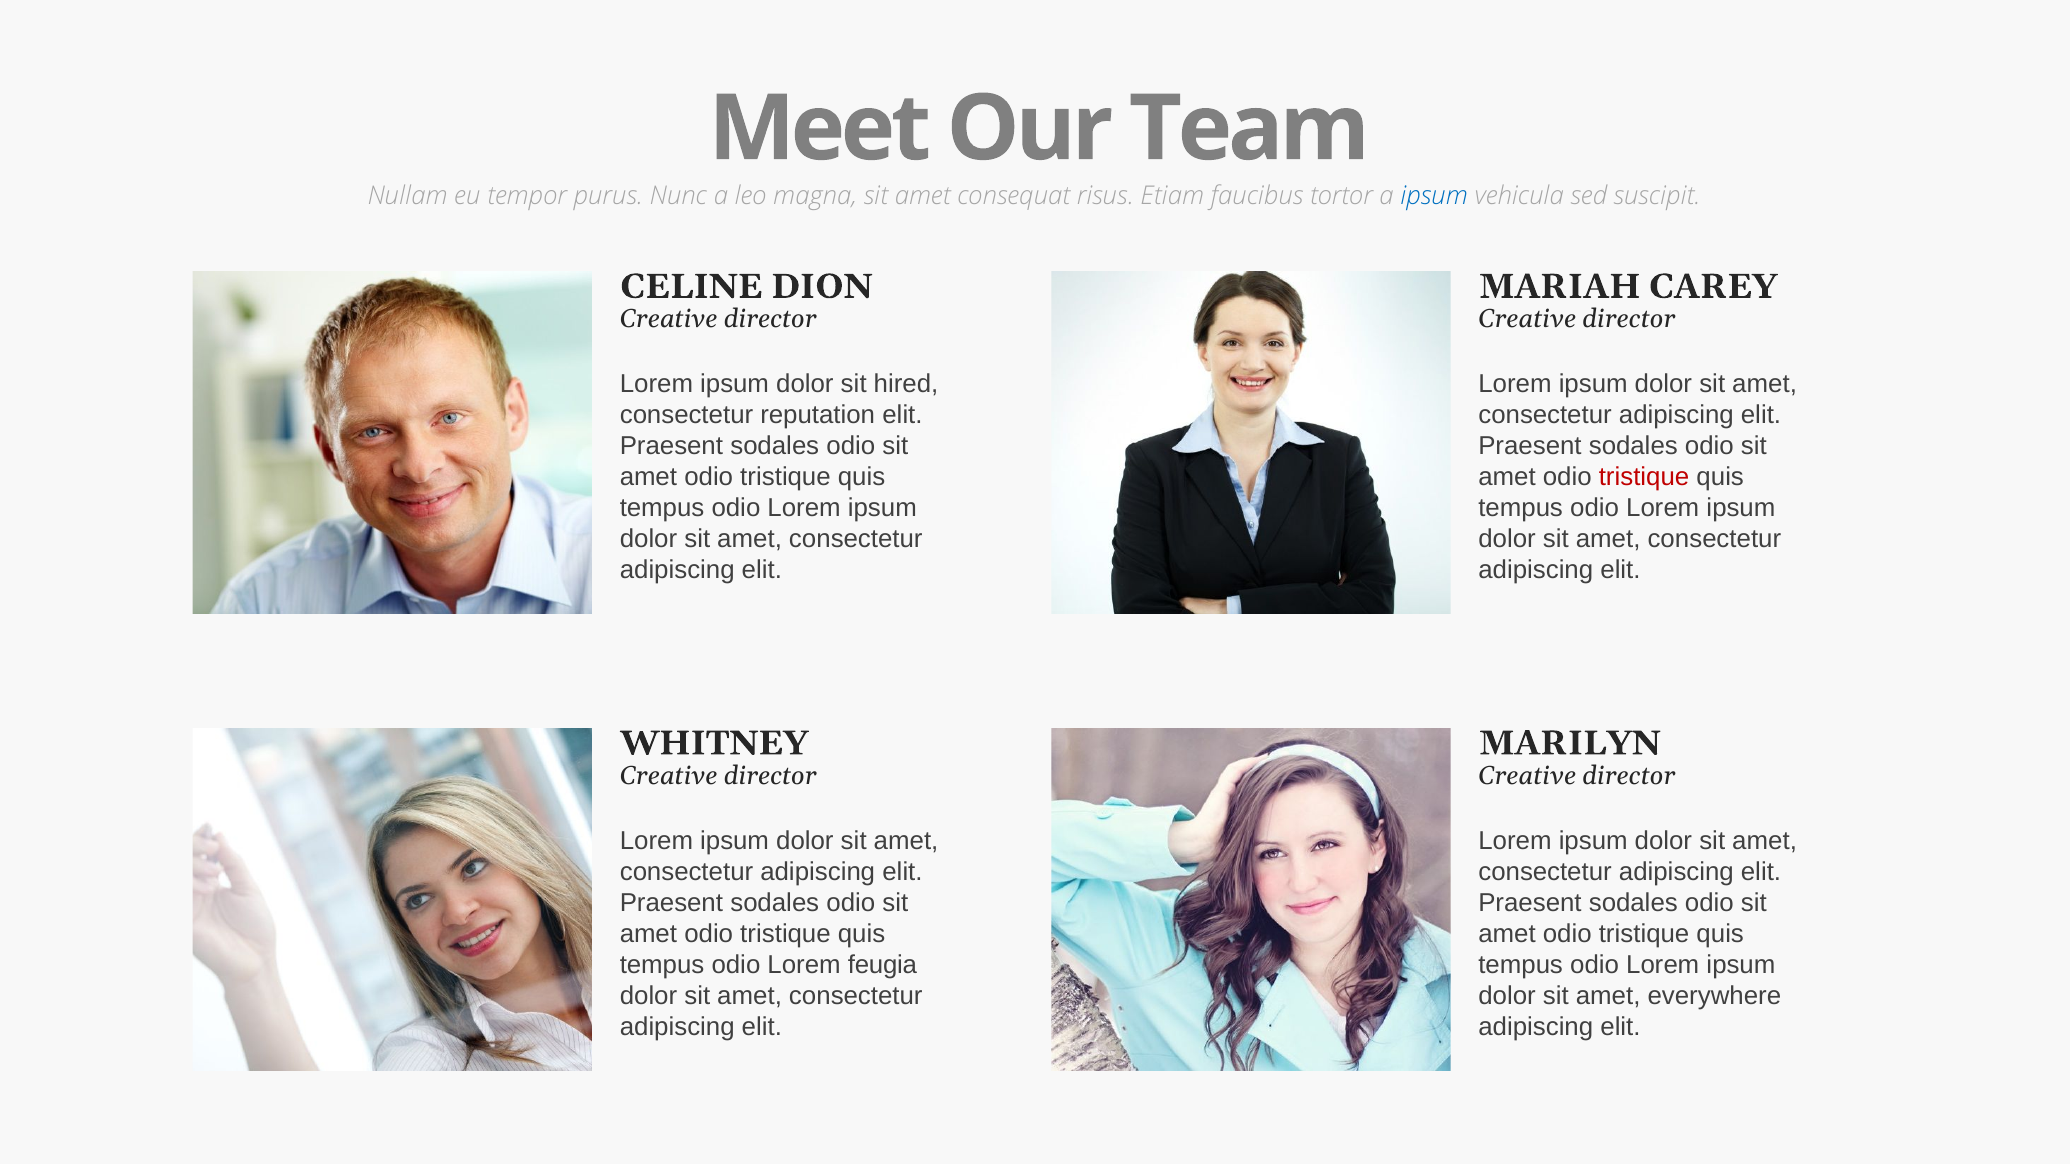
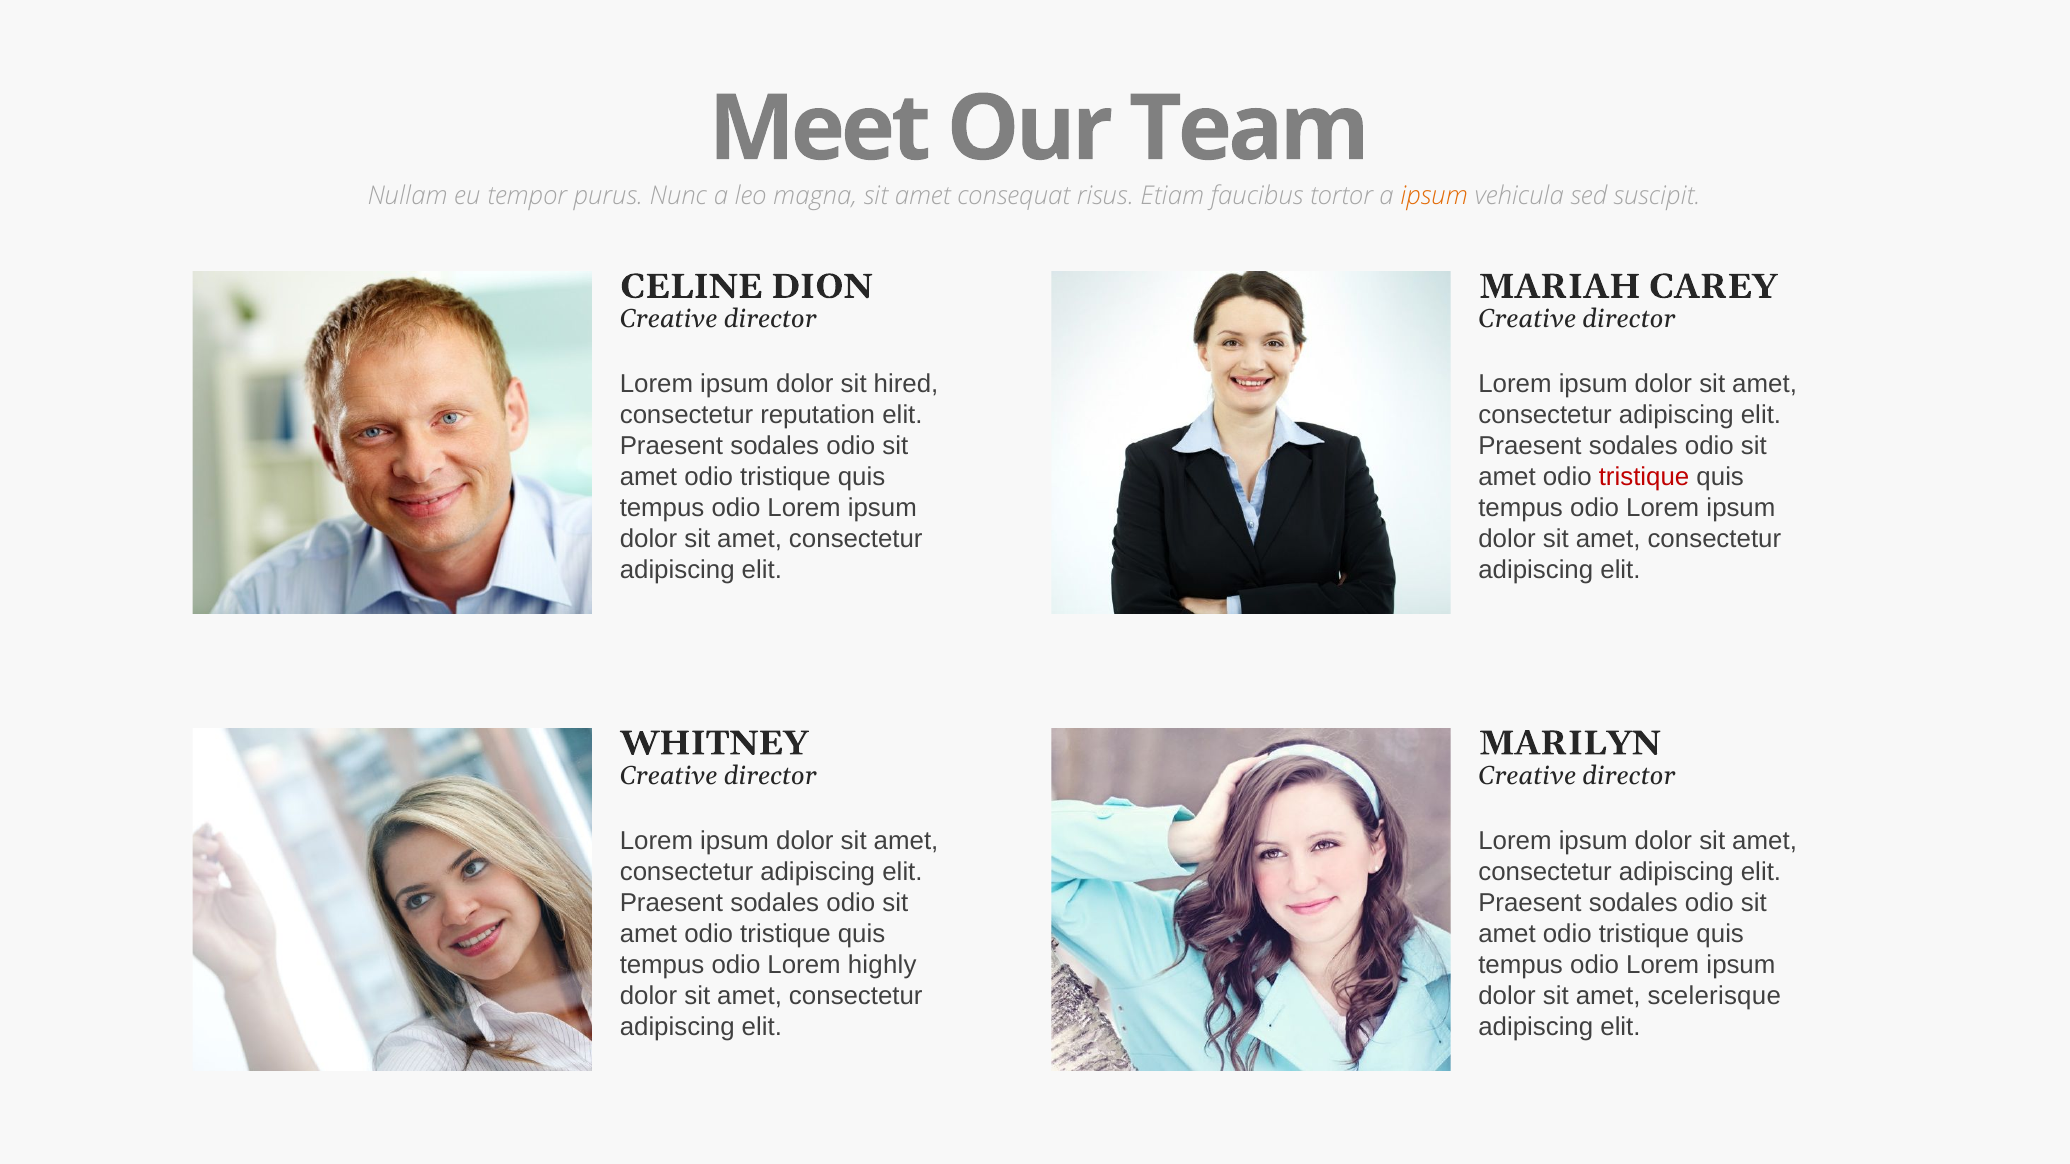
ipsum colour: blue -> orange (1434, 196)
feugia: feugia -> highly (882, 965)
everywhere: everywhere -> scelerisque (1714, 996)
